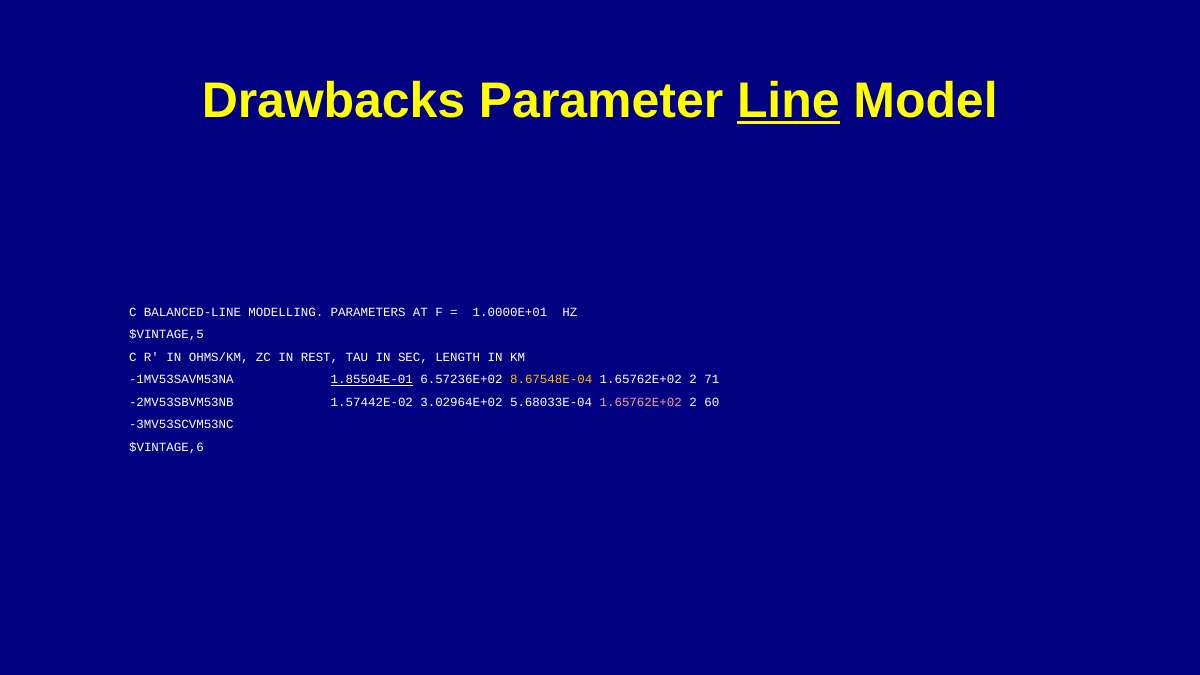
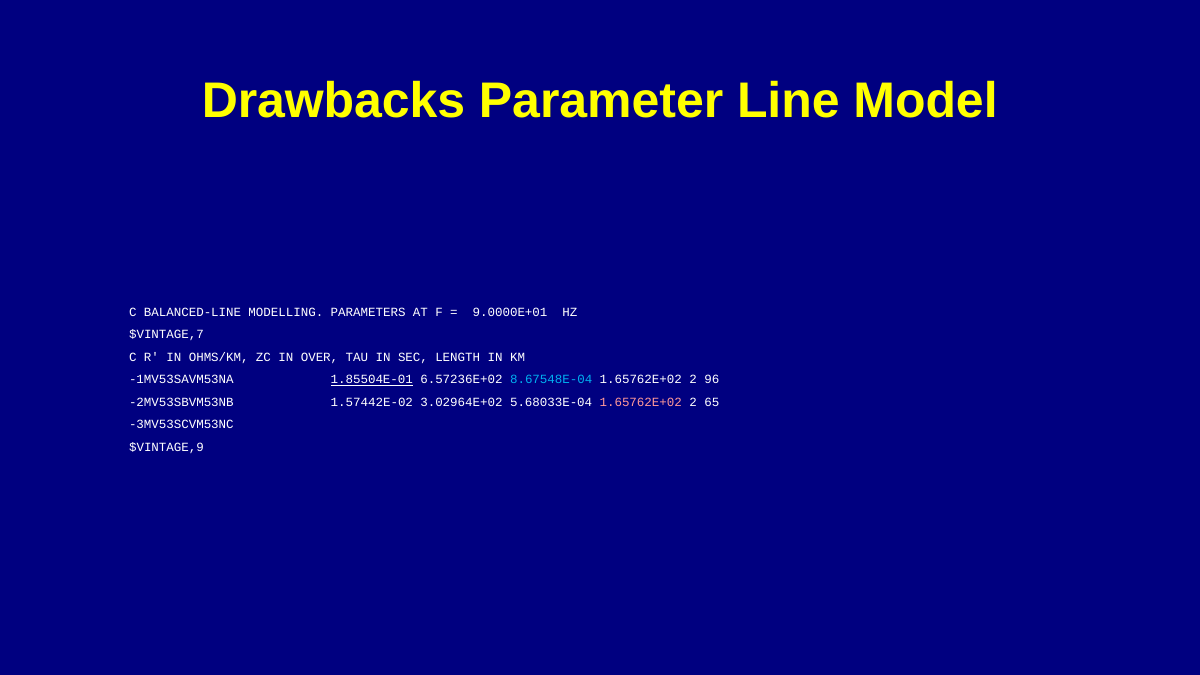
Line underline: present -> none (788, 101)
1.0000E+01: 1.0000E+01 -> 9.0000E+01 (510, 312)
$VINTAGE,5: $VINTAGE,5 -> $VINTAGE,7 (166, 335)
REST: REST -> OVER (320, 357)
8.67548E-04 colour: yellow -> light blue (551, 380)
71: 71 -> 96 (712, 380)
60: 60 -> 65 (712, 402)
$VINTAGE,6: $VINTAGE,6 -> $VINTAGE,9 (166, 447)
